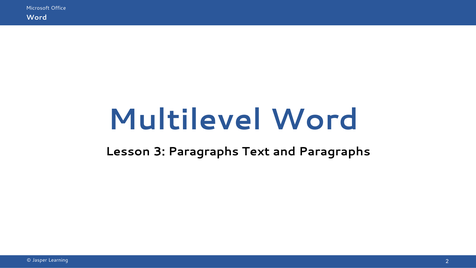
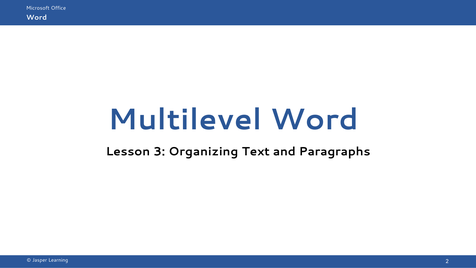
3 Paragraphs: Paragraphs -> Organizing (203, 152)
